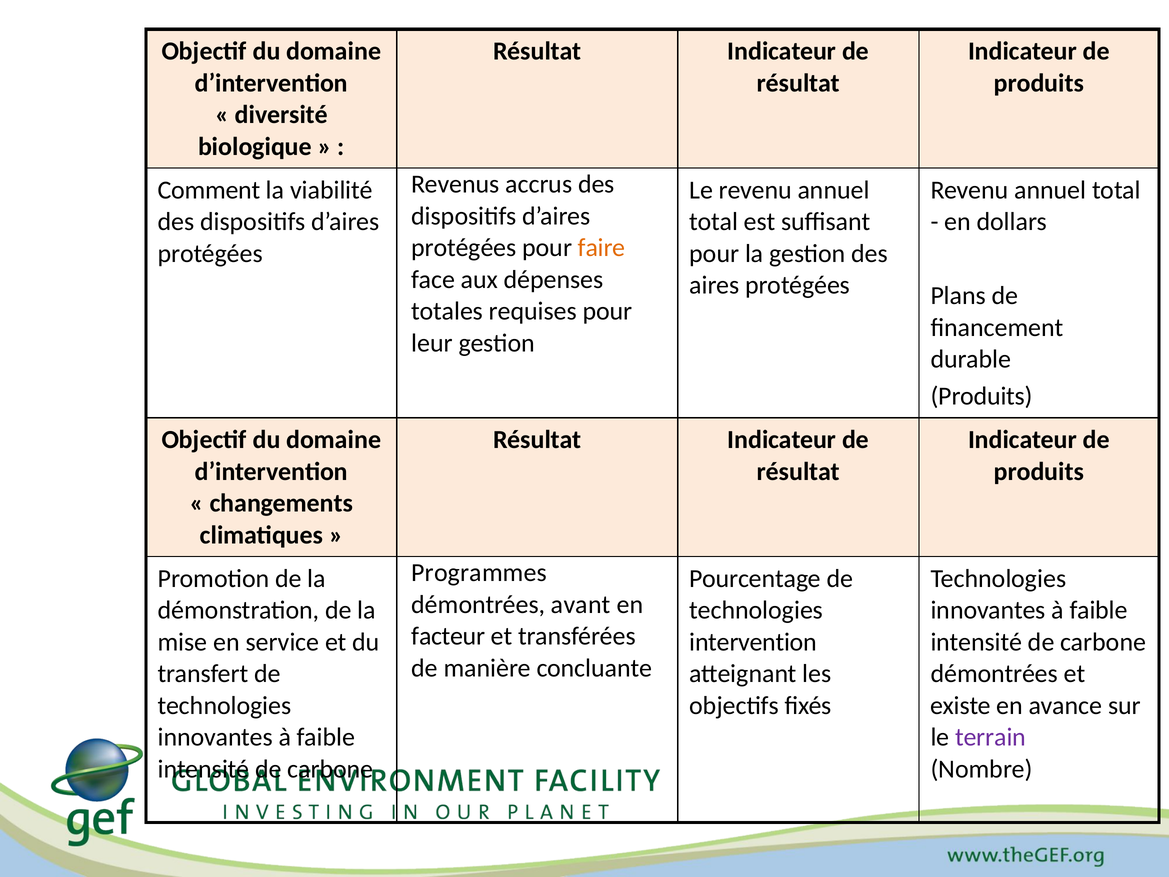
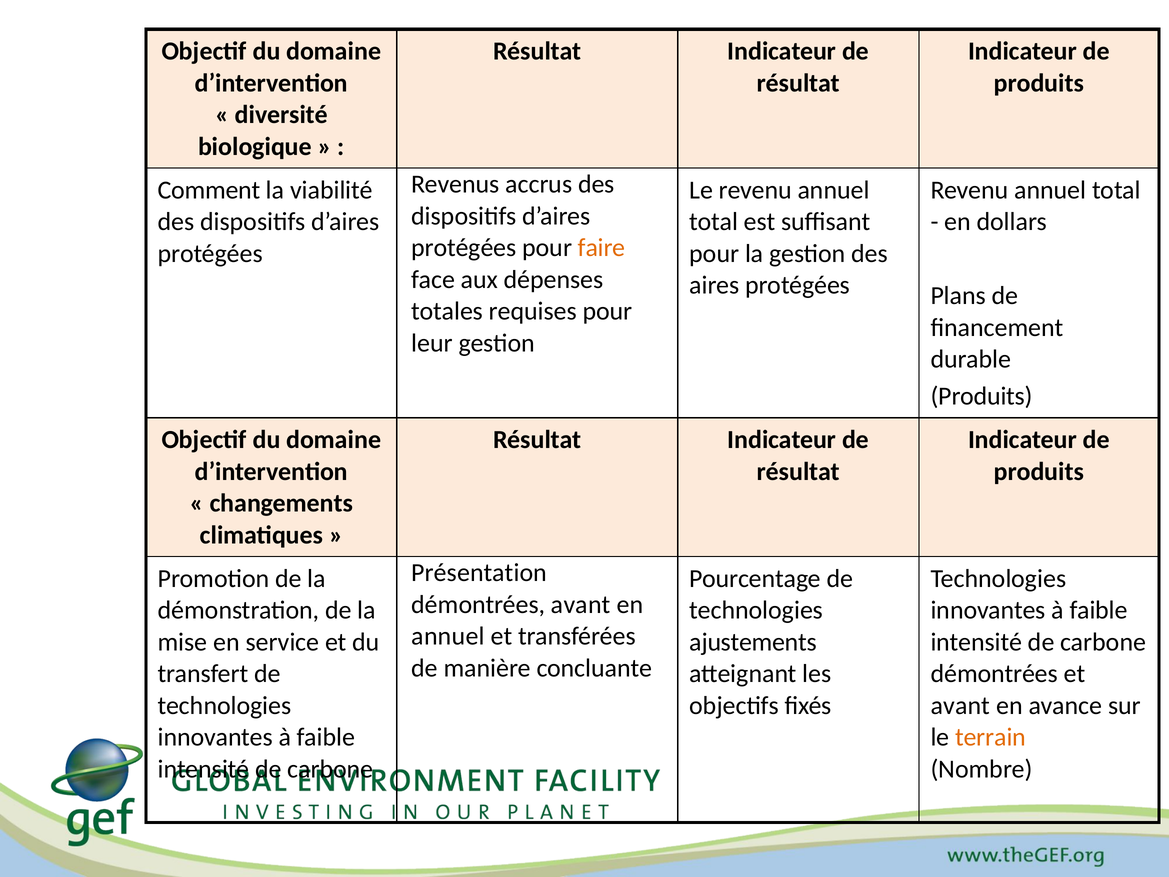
Programmes: Programmes -> Présentation (479, 573)
facteur: facteur -> annuel (448, 636)
intervention: intervention -> ajustements (753, 642)
existe: existe -> avant (960, 705)
terrain colour: purple -> orange (991, 737)
